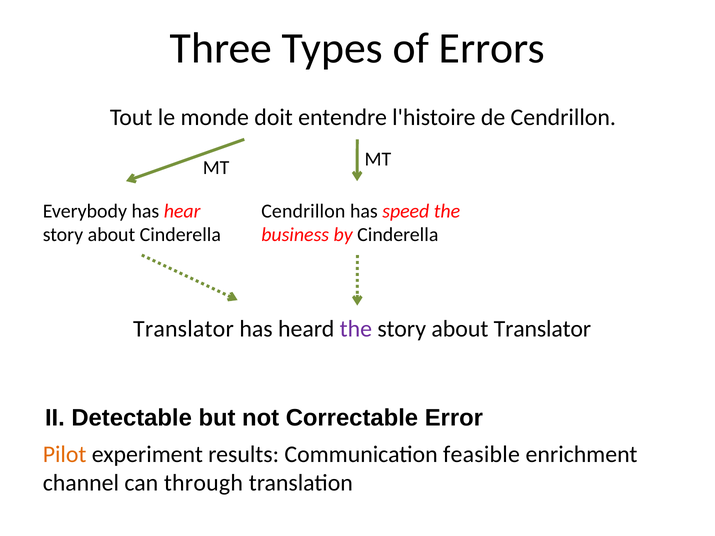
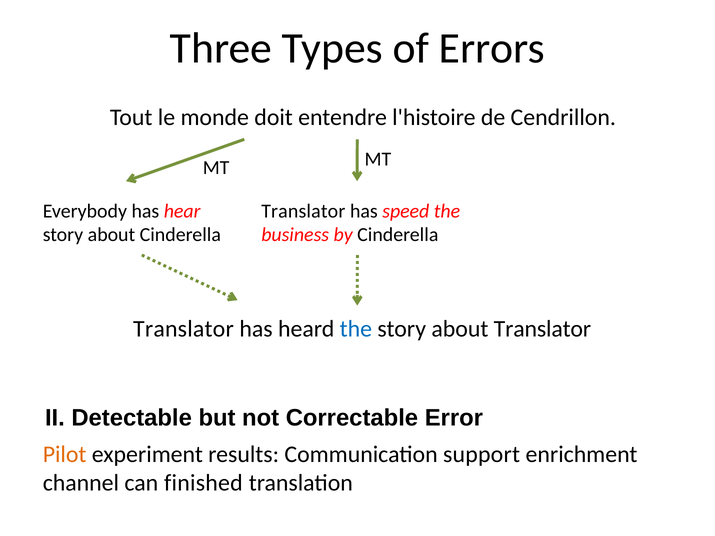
Cendrillon: Cendrillon -> Translator (303, 211)
the colour: purple -> blue (356, 329)
feasible: feasible -> support (482, 454)
through: through -> finished (203, 483)
